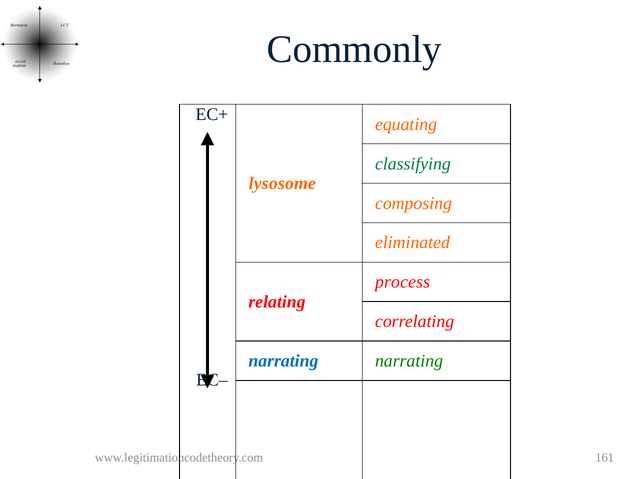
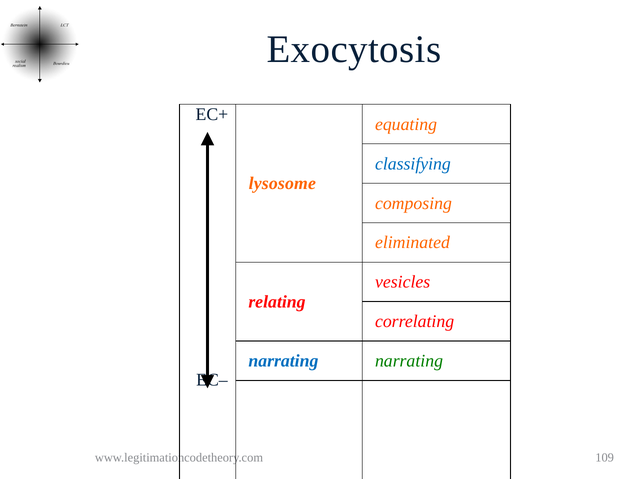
Commonly: Commonly -> Exocytosis (354, 50)
classifying colour: green -> blue (413, 164)
process: process -> vesicles (403, 282)
161: 161 -> 109 (605, 457)
